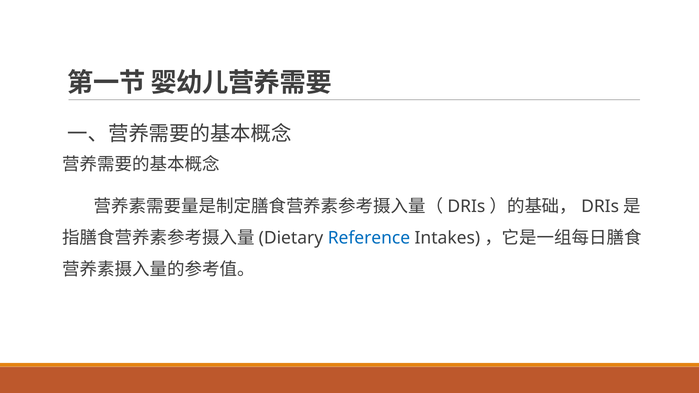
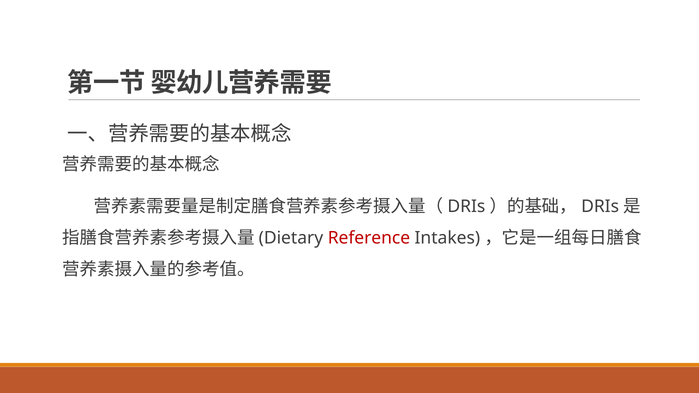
Reference colour: blue -> red (369, 238)
